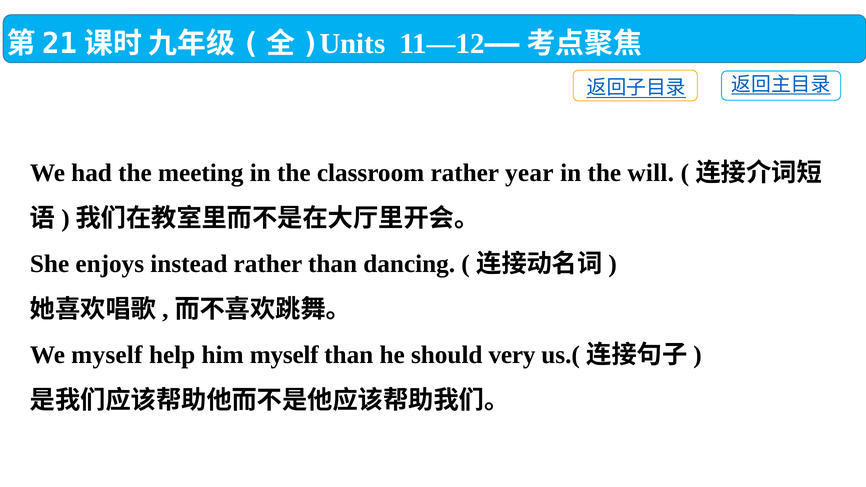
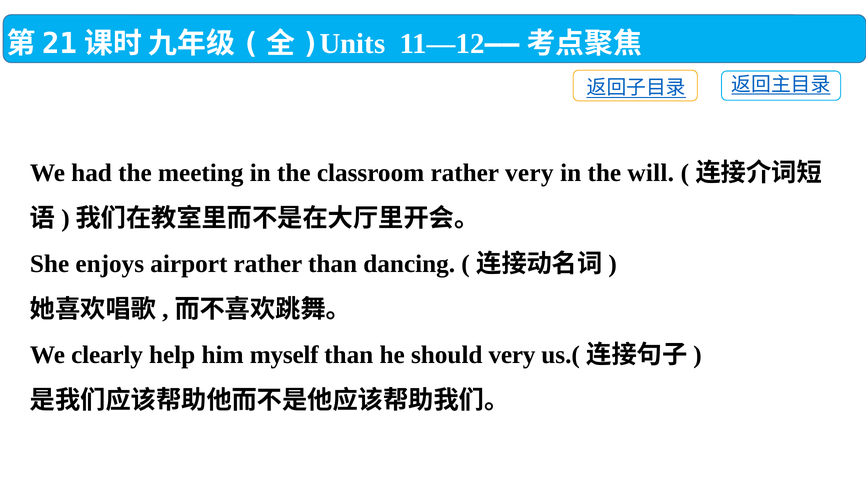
rather year: year -> very (529, 173)
instead: instead -> airport (189, 264)
We myself: myself -> clearly (107, 355)
